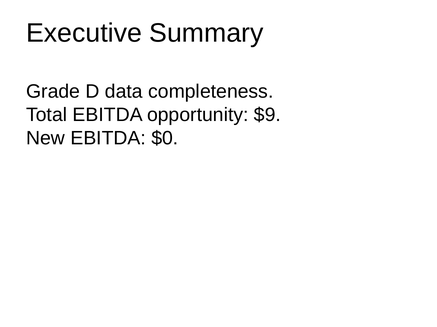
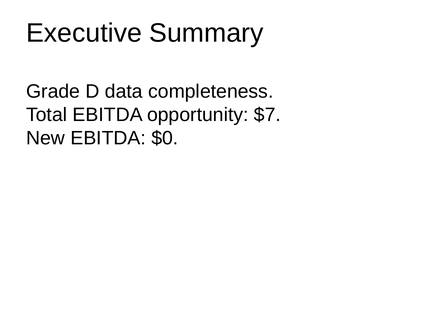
$9: $9 -> $7 (267, 115)
